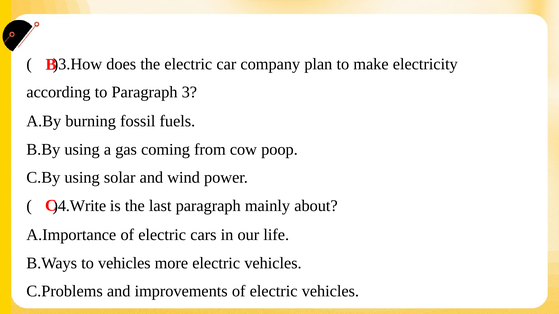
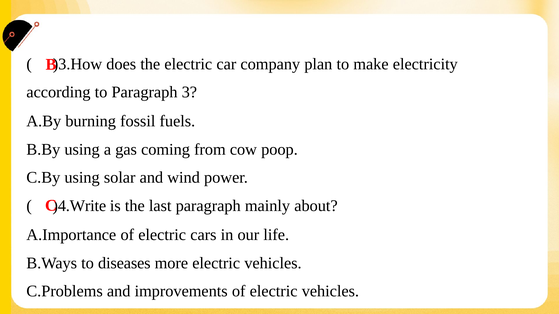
to vehicles: vehicles -> diseases (124, 264)
